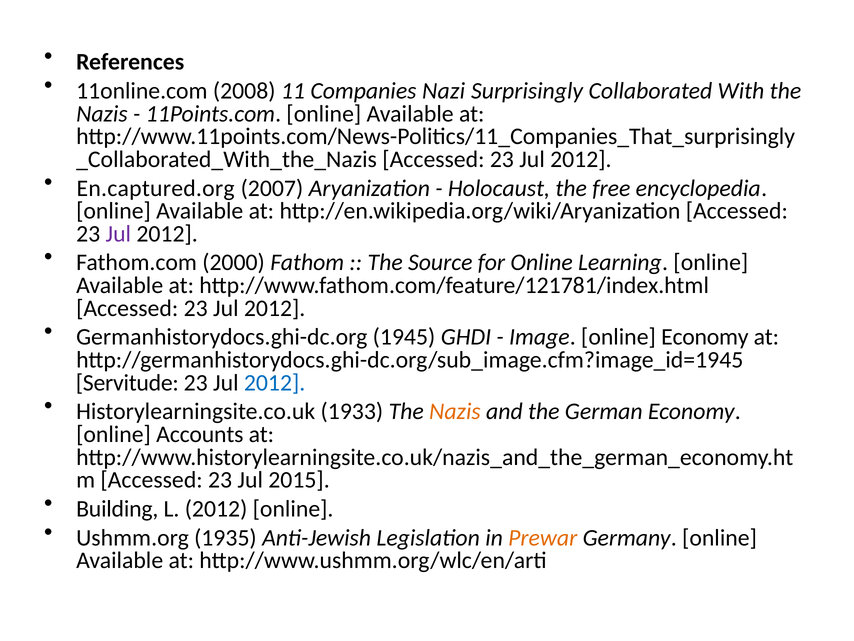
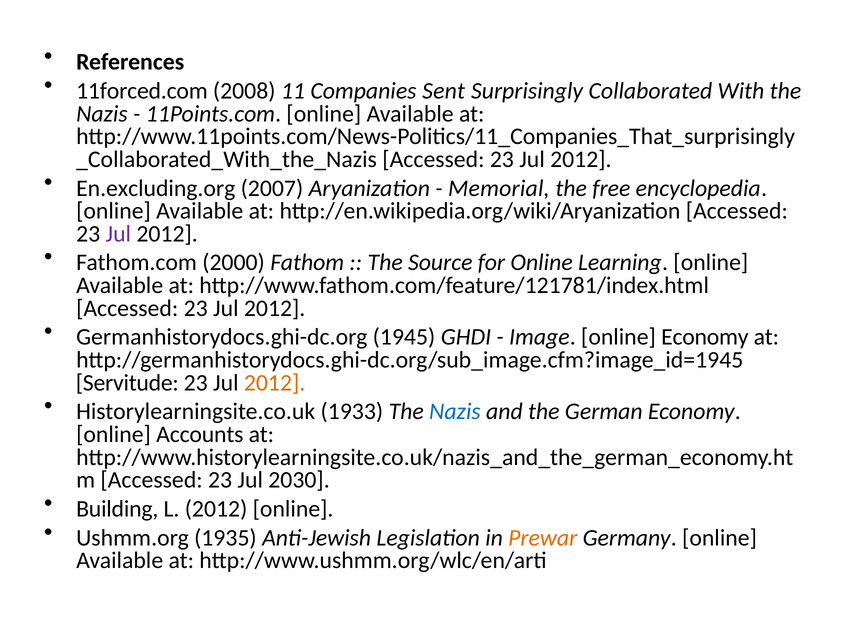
11online.com: 11online.com -> 11forced.com (142, 91)
Nazi: Nazi -> Sent (444, 91)
En.captured.org: En.captured.org -> En.excluding.org (156, 188)
Holocaust: Holocaust -> Memorial (499, 188)
2012 colour: blue -> orange (275, 382)
Nazis colour: orange -> blue (455, 411)
2015: 2015 -> 2030 (299, 480)
